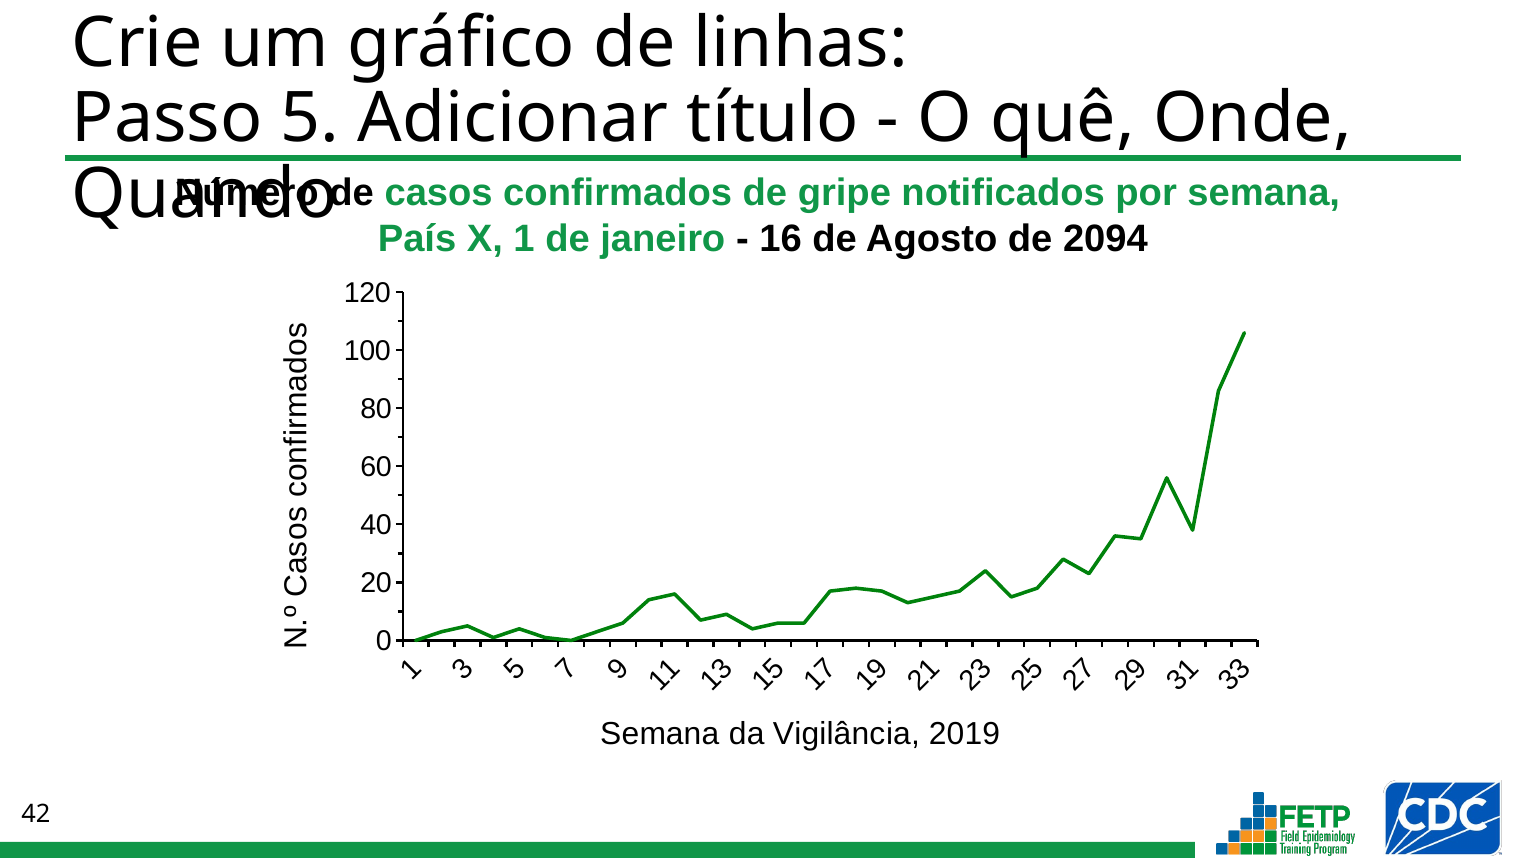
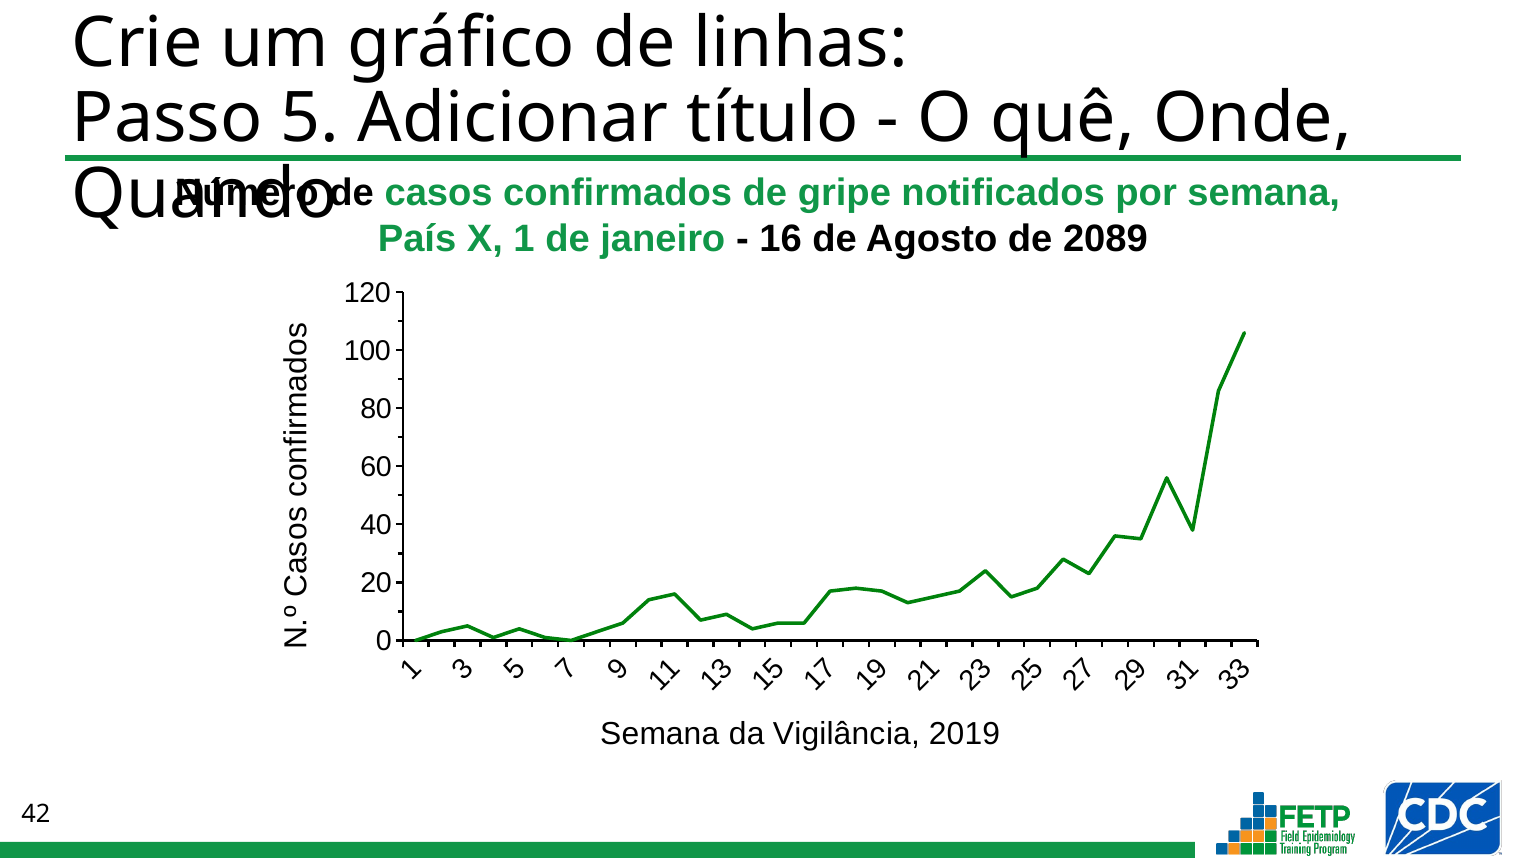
2094: 2094 -> 2089 (1105, 239)
